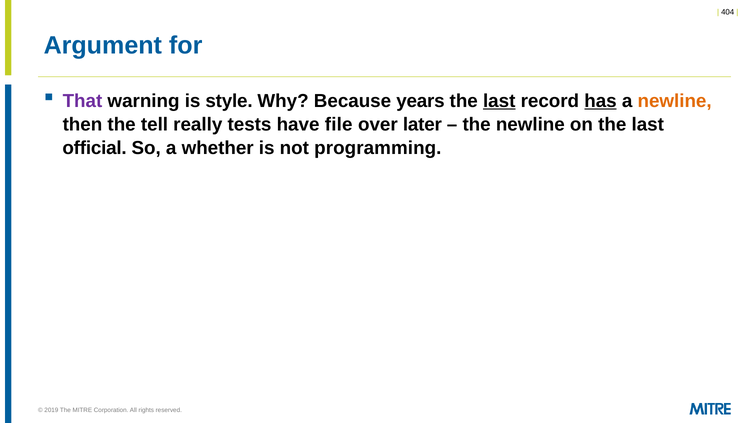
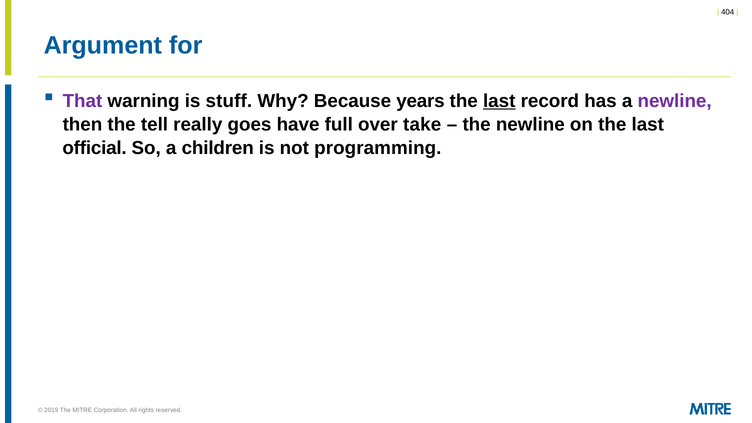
style: style -> stuff (229, 101)
has underline: present -> none (600, 101)
newline colour: orange -> purple (675, 101)
tests: tests -> goes (250, 124)
file: file -> full (339, 124)
later: later -> take (422, 124)
whether: whether -> children (218, 148)
